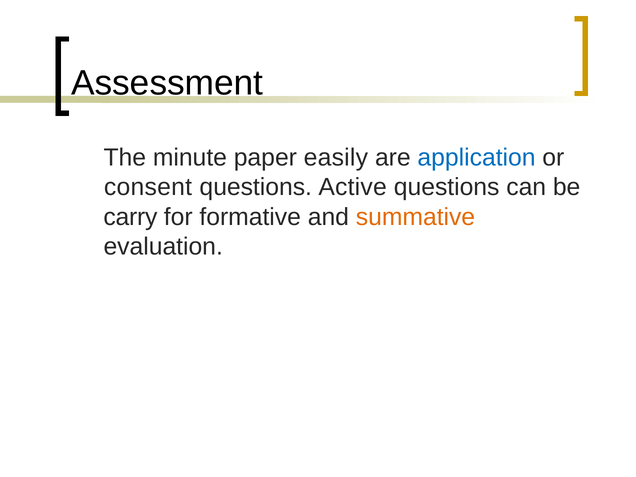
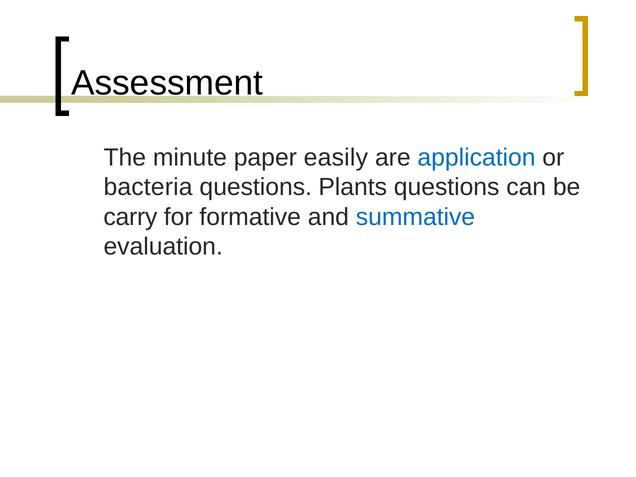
consent: consent -> bacteria (148, 187)
Active: Active -> Plants (353, 187)
summative colour: orange -> blue (415, 217)
